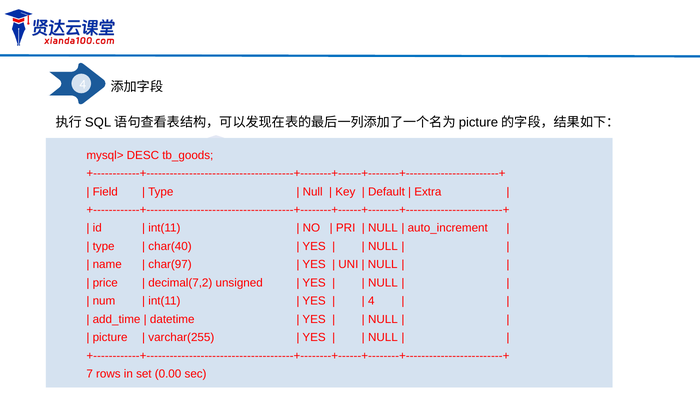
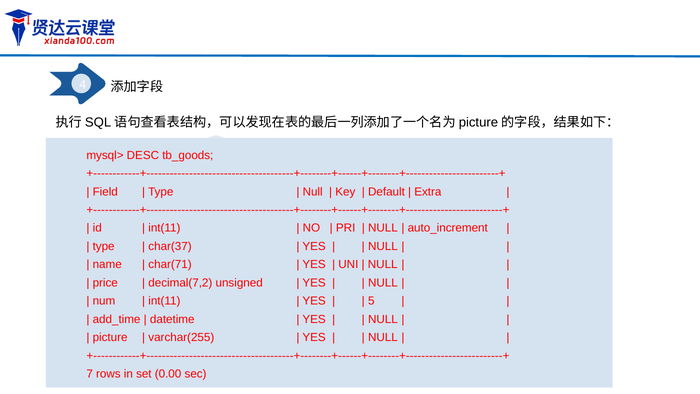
char(40: char(40 -> char(37 (170, 246)
char(97: char(97 -> char(71 (170, 264)
4: 4 -> 5 (371, 301)
